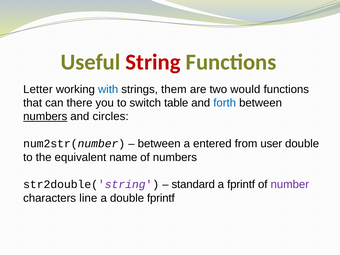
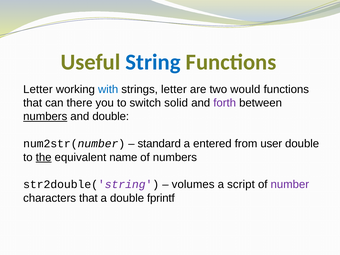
String colour: red -> blue (153, 62)
strings them: them -> letter (174, 89)
table: table -> solid (176, 103)
forth colour: blue -> purple (225, 103)
and circles: circles -> double (111, 116)
between: between -> standard (159, 144)
the underline: none -> present (44, 157)
standard: standard -> volumes (193, 184)
a fprintf: fprintf -> script (241, 184)
characters line: line -> that (88, 198)
